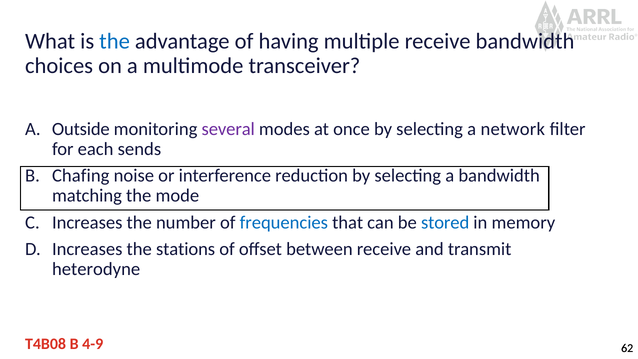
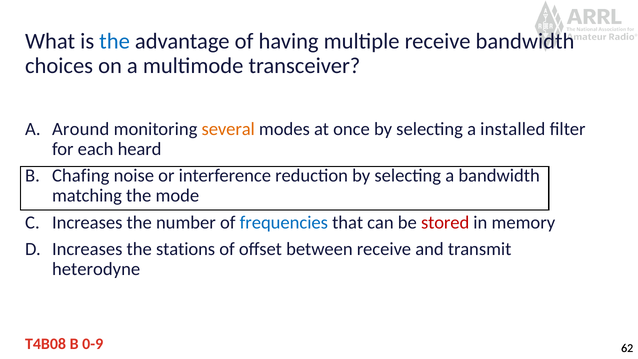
Outside: Outside -> Around (81, 129)
several colour: purple -> orange (228, 129)
network: network -> installed (513, 129)
sends: sends -> heard (140, 149)
stored colour: blue -> red (445, 222)
4-9: 4-9 -> 0-9 (93, 344)
